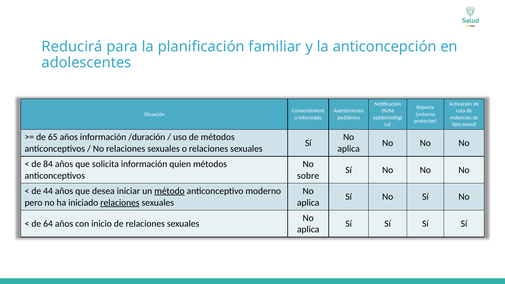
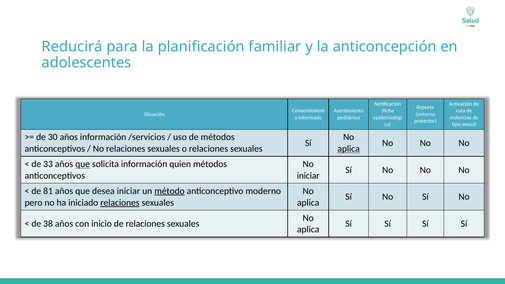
65: 65 -> 30 (53, 137)
/duración: /duración -> /servicios (147, 137)
aplica underline: none -> present (349, 149)
84: 84 -> 33 (48, 164)
que underline: none -> present (83, 164)
sobre: sobre -> iniciar (308, 176)
44: 44 -> 81 (48, 191)
64: 64 -> 38 (48, 224)
